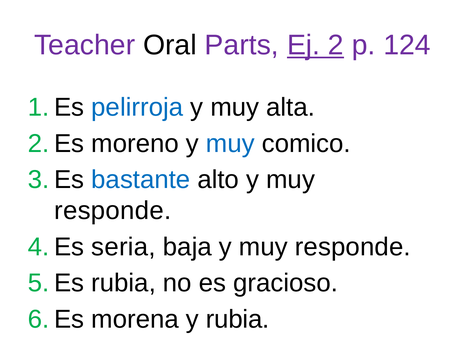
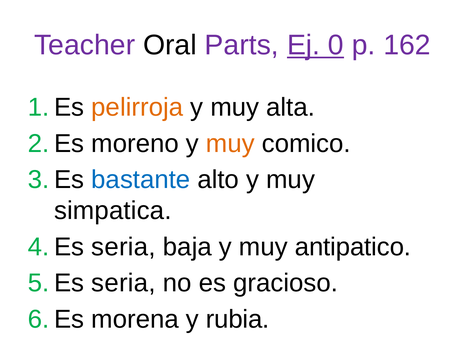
2: 2 -> 0 (336, 45)
124: 124 -> 162 (407, 45)
pelirroja colour: blue -> orange (137, 107)
muy colour: blue -> orange (230, 143)
responde: responde -> simpatica (113, 211)
baja y muy responde: responde -> antipatico (353, 247)
rubia: rubia -> seria (123, 283)
